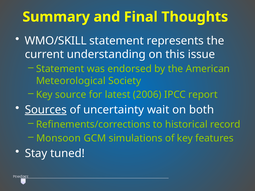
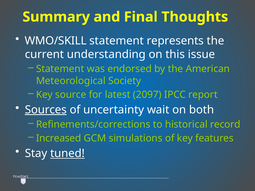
2006: 2006 -> 2097 (147, 95)
Monsoon: Monsoon -> Increased (59, 138)
tuned underline: none -> present (68, 154)
